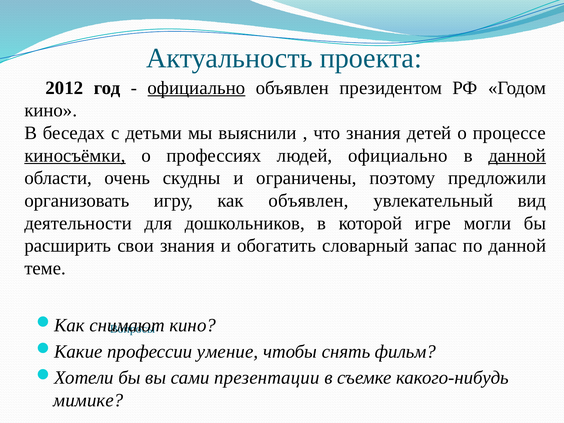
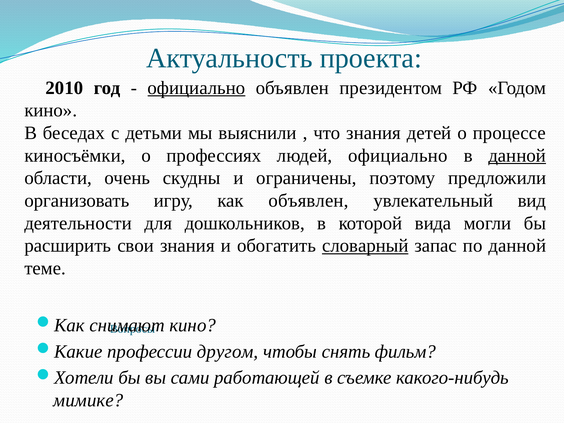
2012: 2012 -> 2010 (64, 88)
киносъёмки underline: present -> none (75, 156)
игре: игре -> вида (433, 223)
словарный underline: none -> present (365, 246)
умение: умение -> другом (228, 351)
презентации: презентации -> работающей (267, 378)
